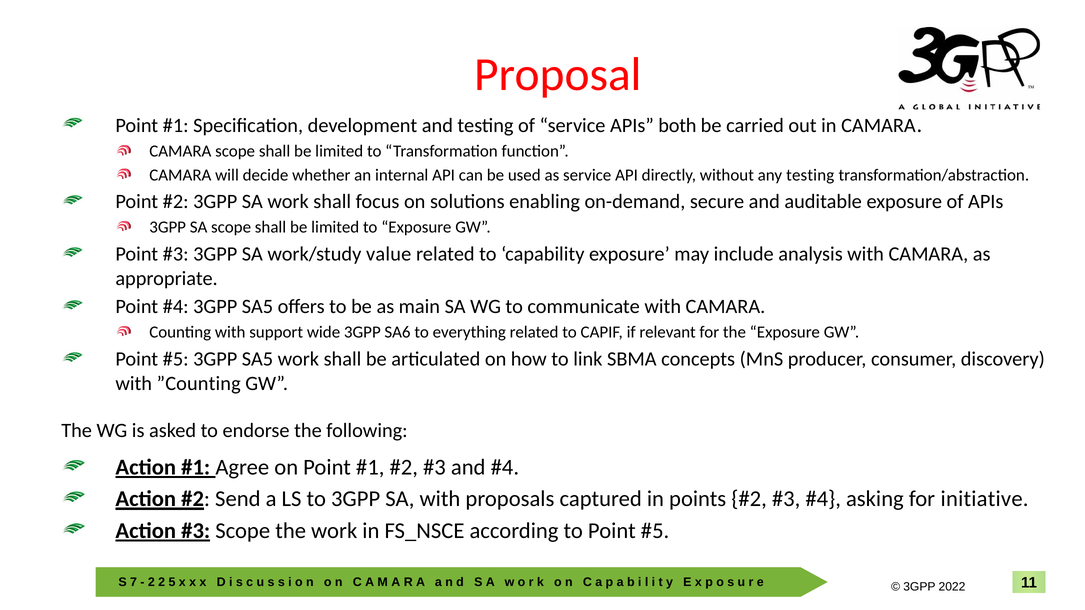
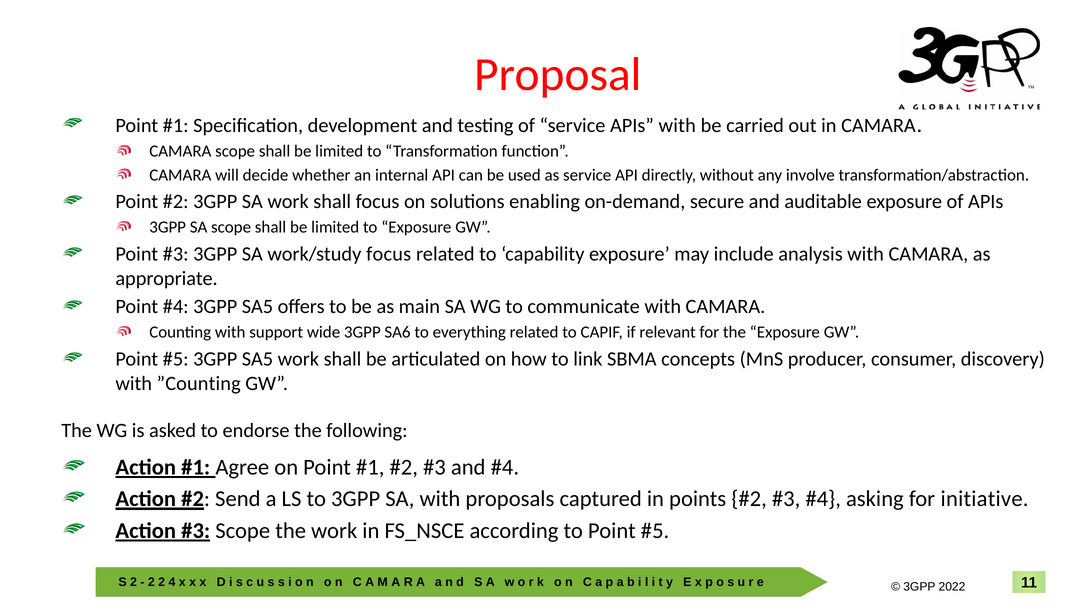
APIs both: both -> with (677, 125)
any testing: testing -> involve (810, 175)
work/study value: value -> focus (389, 254)
7: 7 -> 2 (134, 582)
5: 5 -> 4 (172, 582)
